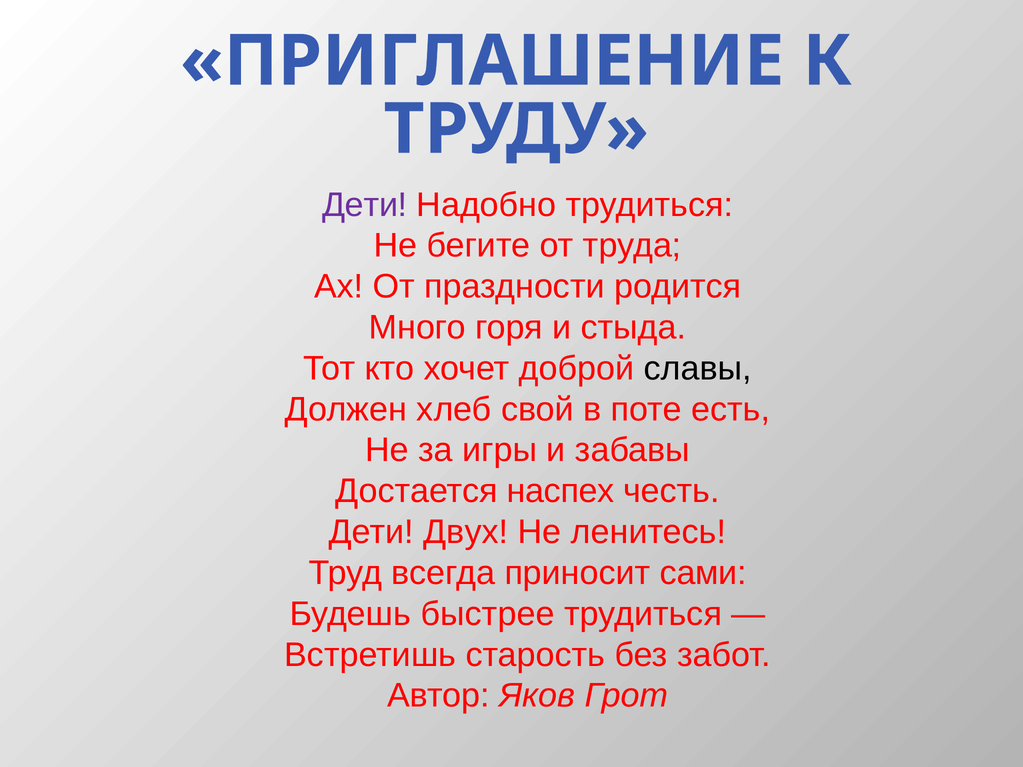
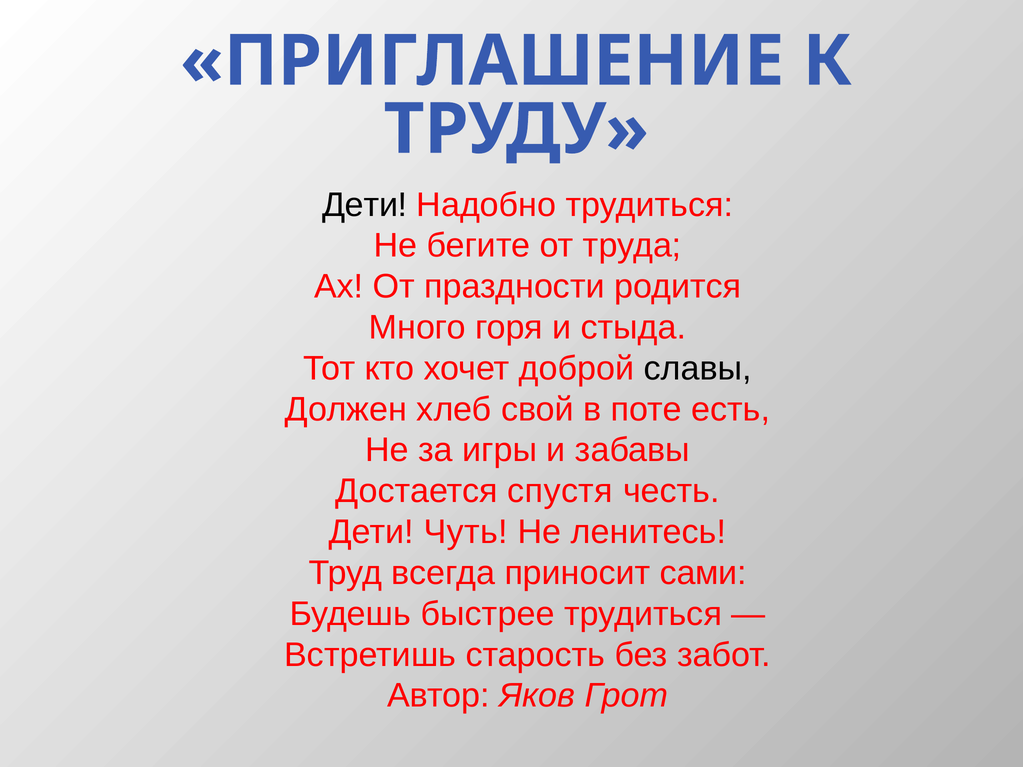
Дети colour: purple -> black (365, 205)
наспех: наспех -> спустя (560, 491)
Двух: Двух -> Чуть (466, 532)
